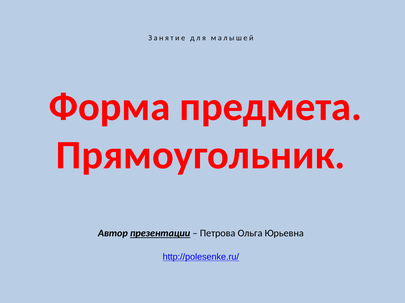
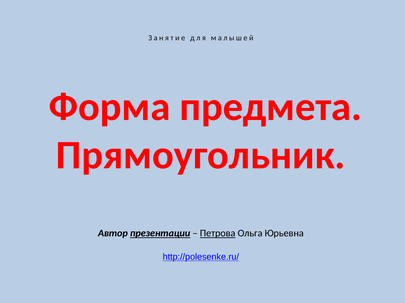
Петрова underline: none -> present (218, 234)
